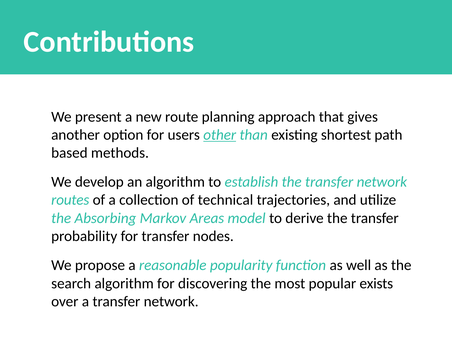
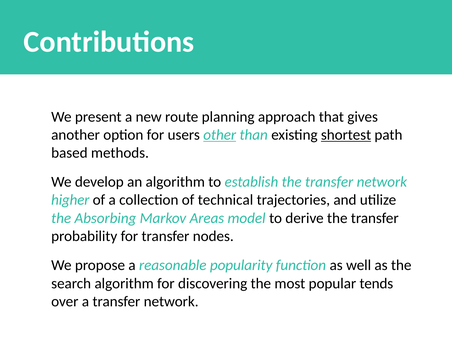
shortest underline: none -> present (346, 135)
routes: routes -> higher (70, 200)
exists: exists -> tends (376, 283)
